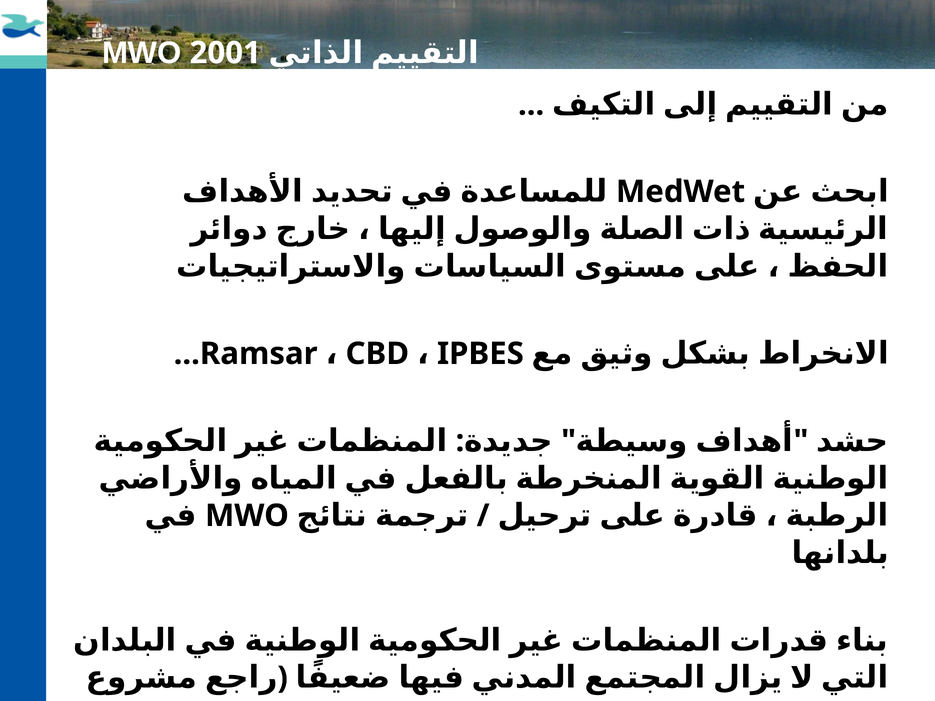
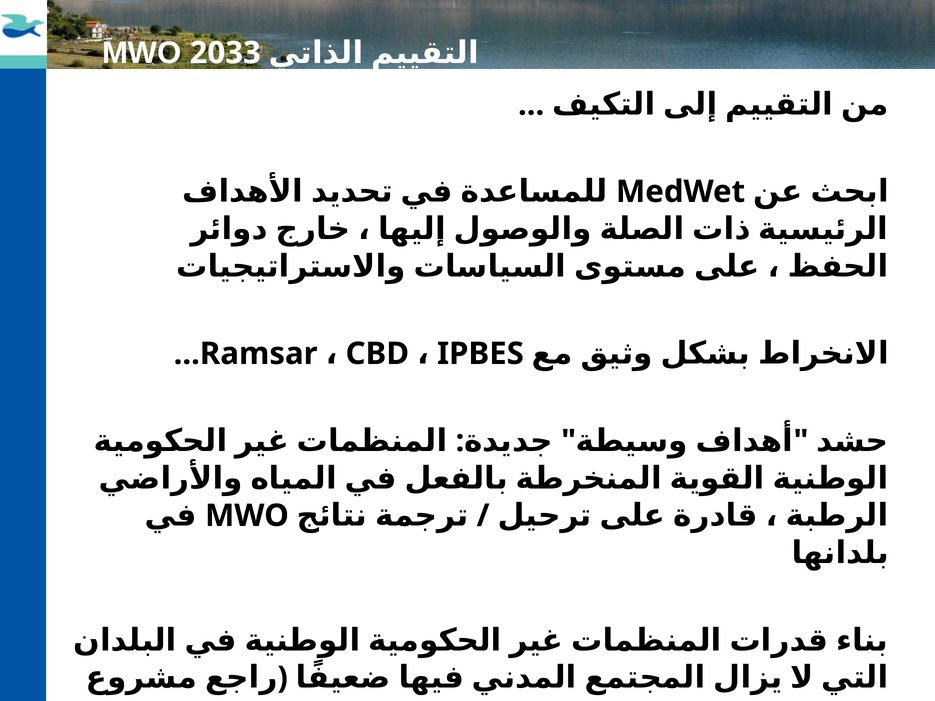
2001: 2001 -> 2033 (225, 53)
